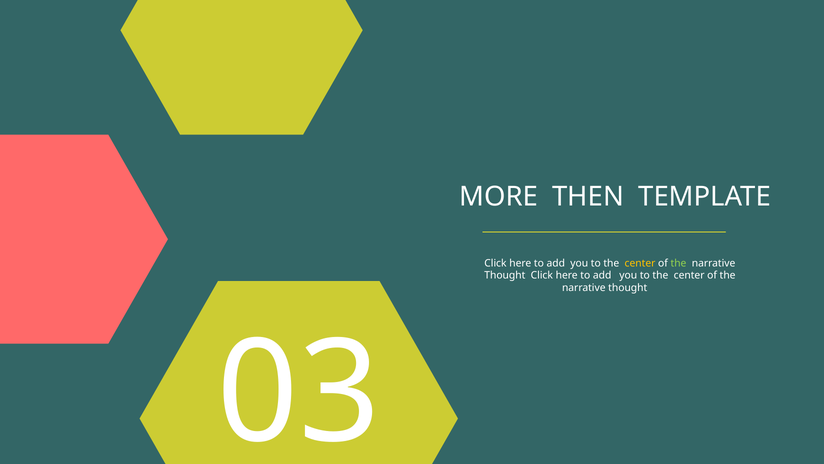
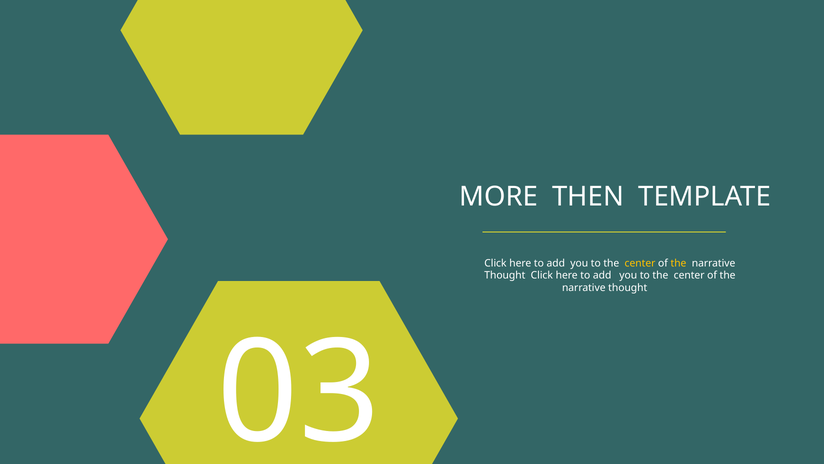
the colour: light green -> yellow (678, 263)
